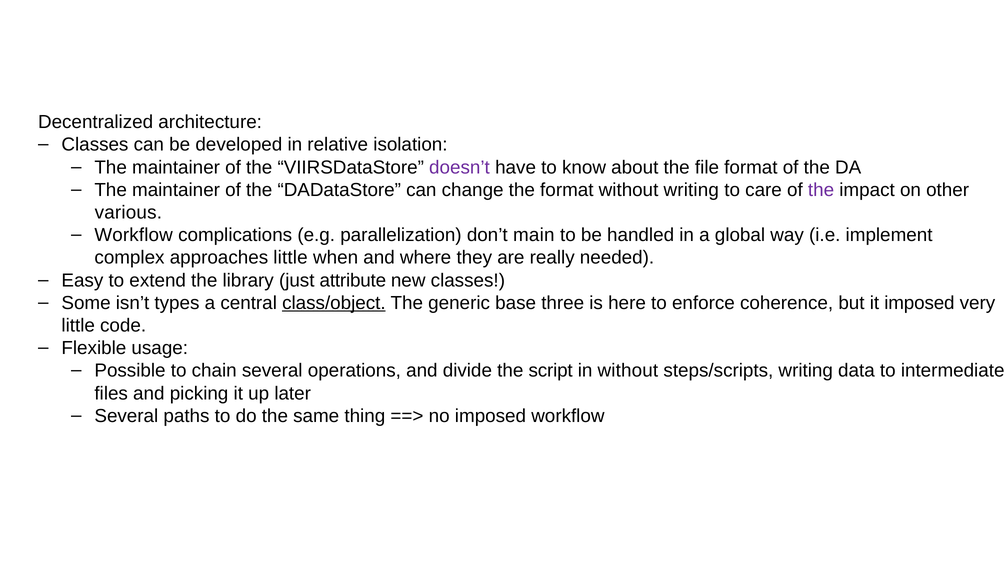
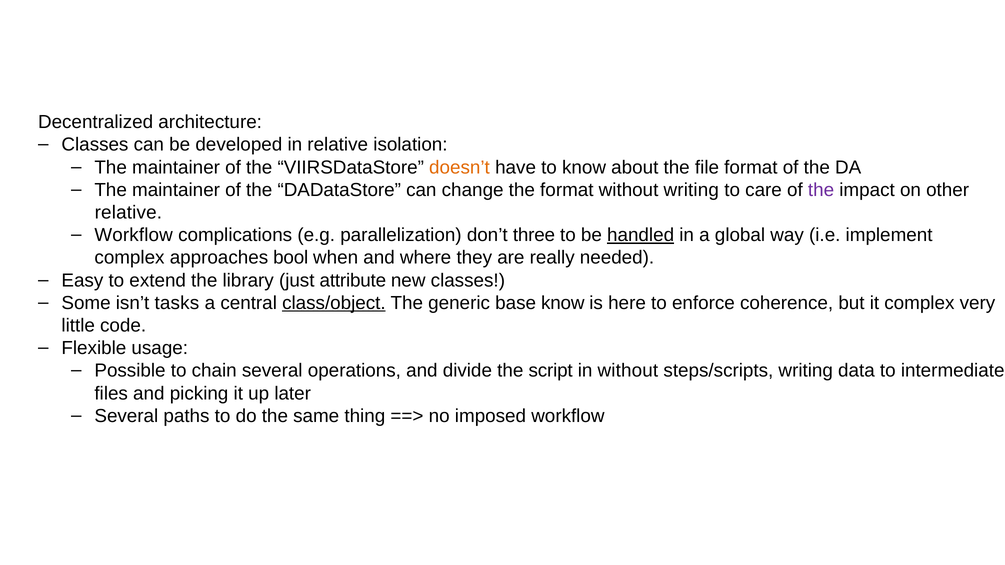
doesn’t colour: purple -> orange (459, 167)
various: various -> relative (128, 213)
main: main -> three (534, 235)
handled underline: none -> present (641, 235)
approaches little: little -> bool (291, 258)
types: types -> tasks (177, 303)
base three: three -> know (563, 303)
it imposed: imposed -> complex (919, 303)
